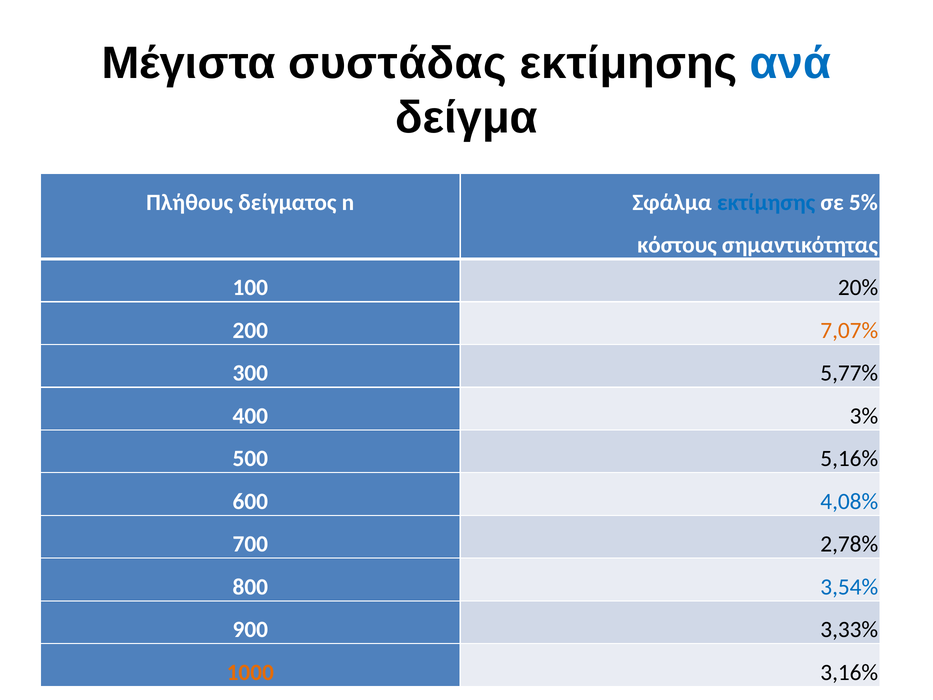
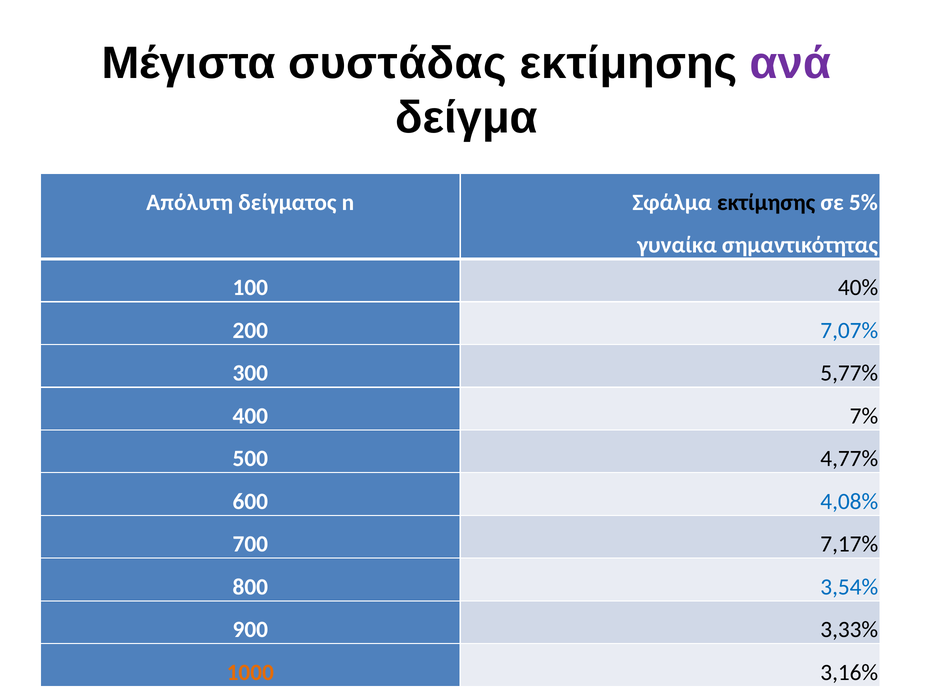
ανά colour: blue -> purple (790, 63)
Πλήθους: Πλήθους -> Απόλυτη (190, 202)
εκτίμησης colour: blue -> black (766, 202)
κόστους: κόστους -> γυναίκα (677, 245)
20%: 20% -> 40% (858, 288)
7,07% colour: orange -> blue (849, 330)
3%: 3% -> 7% (864, 416)
5,16%: 5,16% -> 4,77% (849, 459)
2,78%: 2,78% -> 7,17% (849, 544)
